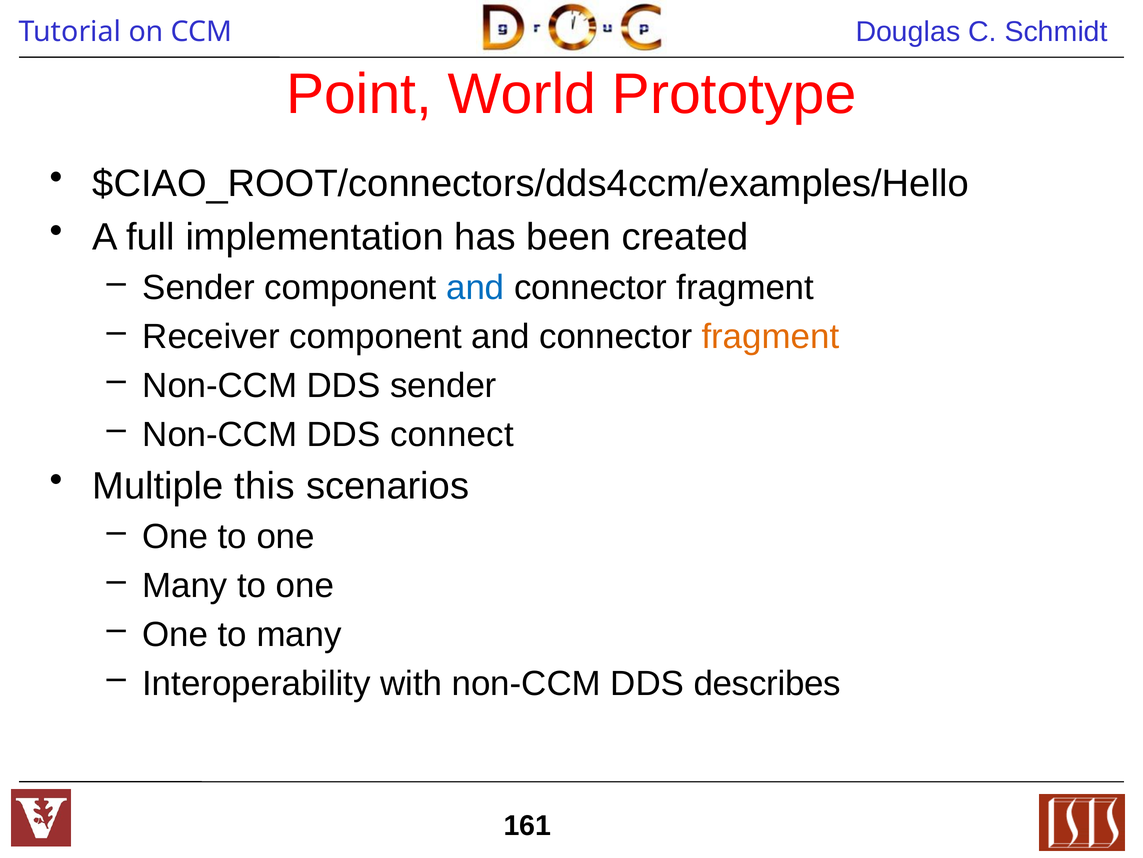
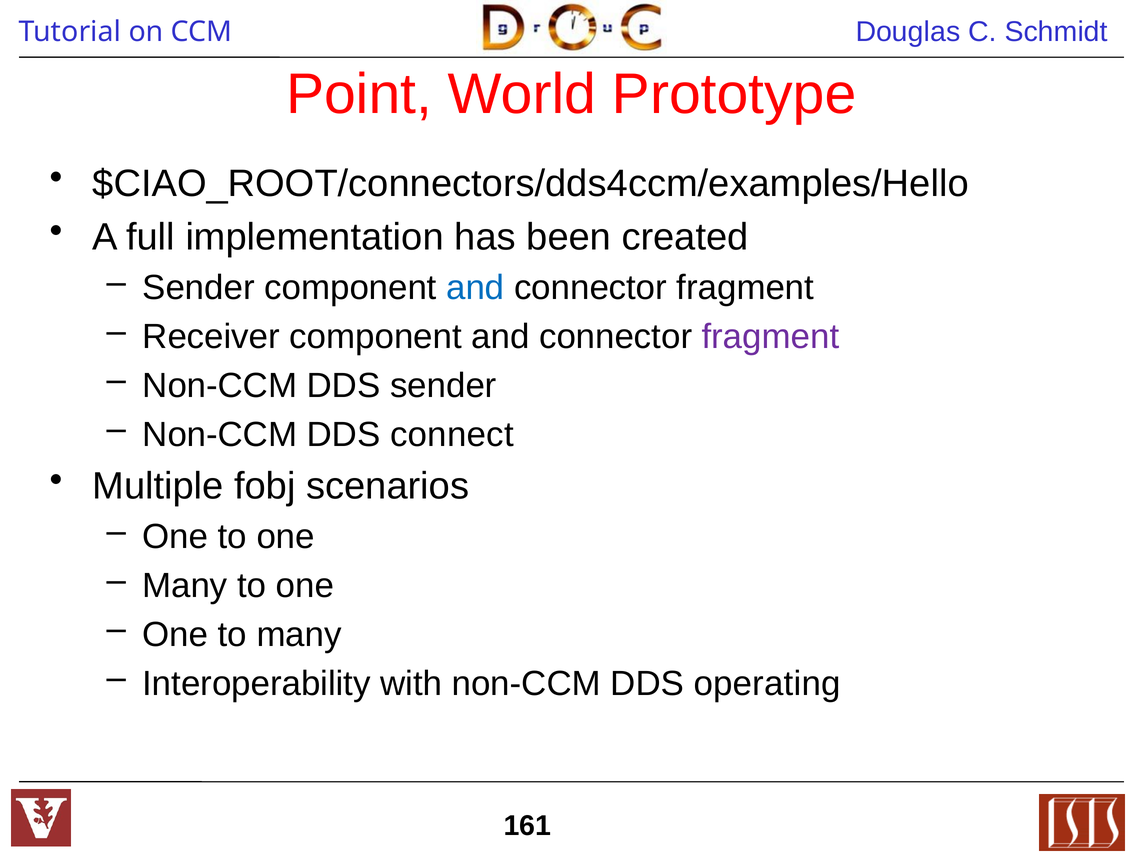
fragment colour: orange -> purple (770, 336)
this: this -> fobj (265, 486)
describes: describes -> operating (767, 683)
